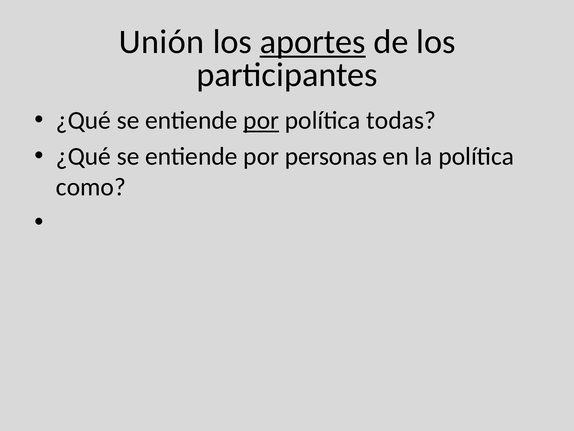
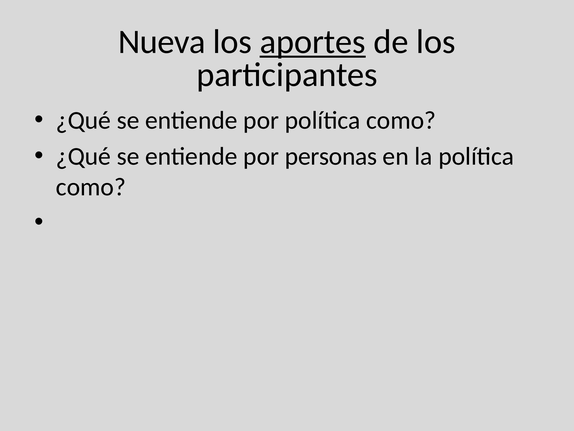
Unión: Unión -> Nueva (162, 42)
por underline: present -> none (261, 120)
todas: todas -> como (401, 120)
